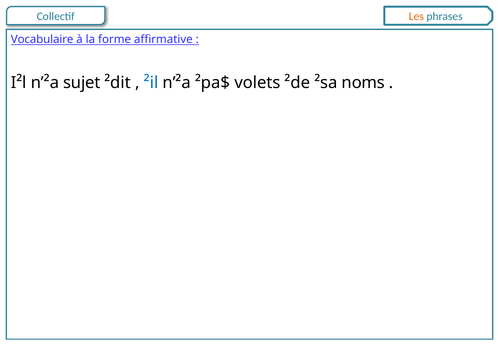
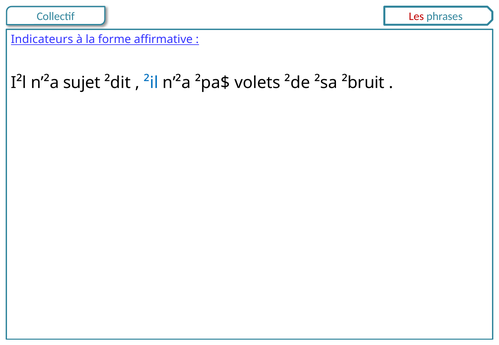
Les colour: orange -> red (416, 17)
Vocabulaire: Vocabulaire -> Indicateurs (42, 39)
noms: noms -> ²bruit (363, 83)
